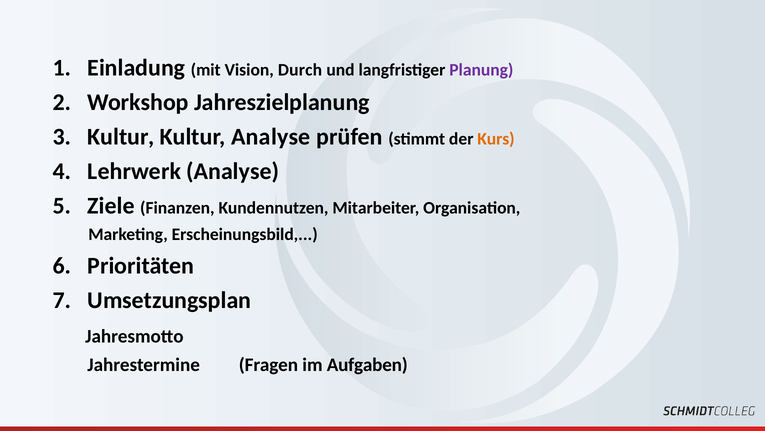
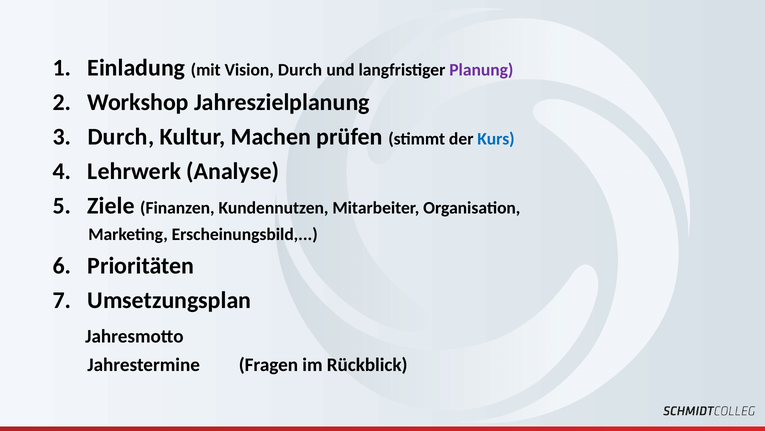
3 Kultur: Kultur -> Durch (121, 137)
Kultur Analyse: Analyse -> Machen (271, 137)
Kurs colour: orange -> blue (496, 139)
Aufgaben: Aufgaben -> Rückblick (367, 364)
